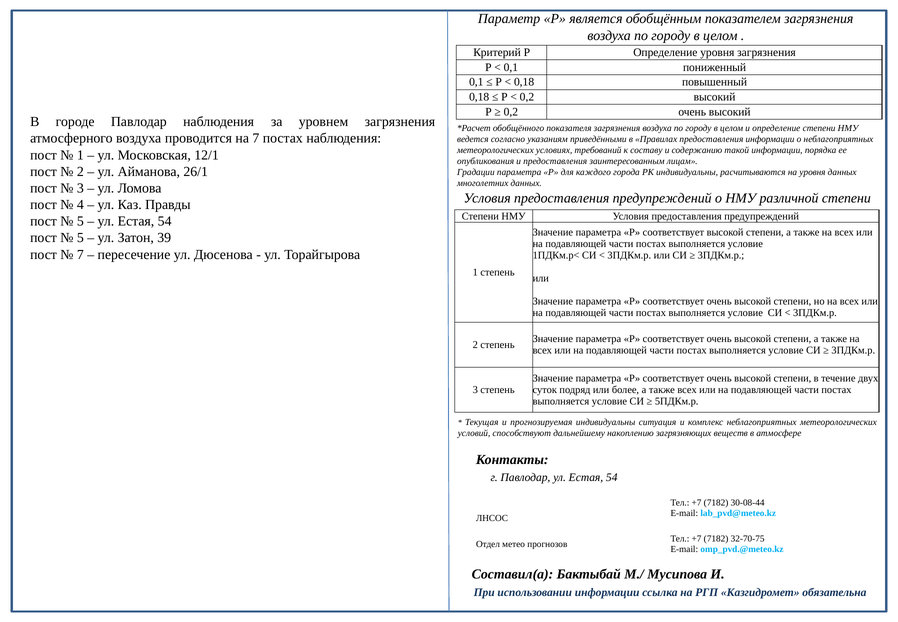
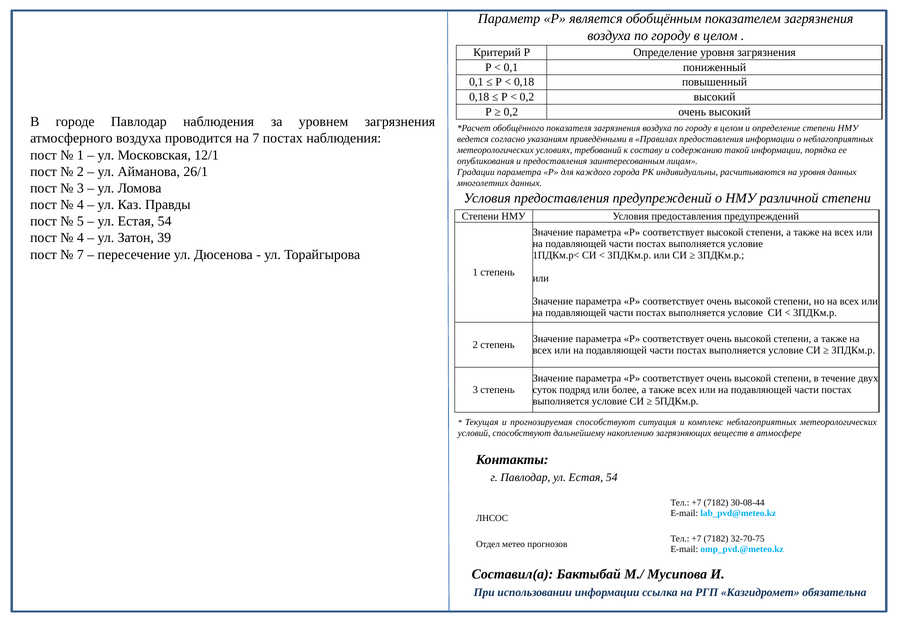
5: 5 -> 4 (80, 238)
прогнозируемая индивидуальны: индивидуальны -> способствуют (606, 422)
